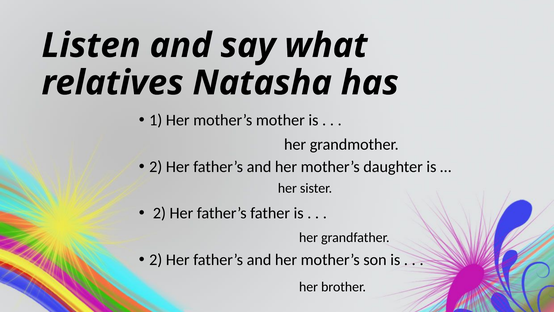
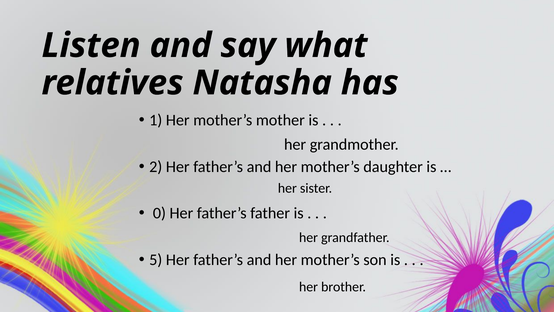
2: 2 -> 0 (159, 213)
2: 2 -> 5 (156, 259)
